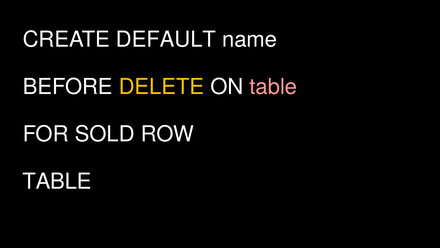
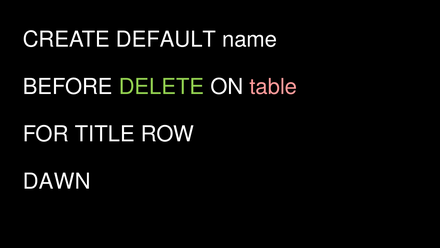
DELETE colour: yellow -> light green (162, 87)
SOLD: SOLD -> TITLE (105, 134)
TABLE: TABLE -> DAWN (57, 181)
